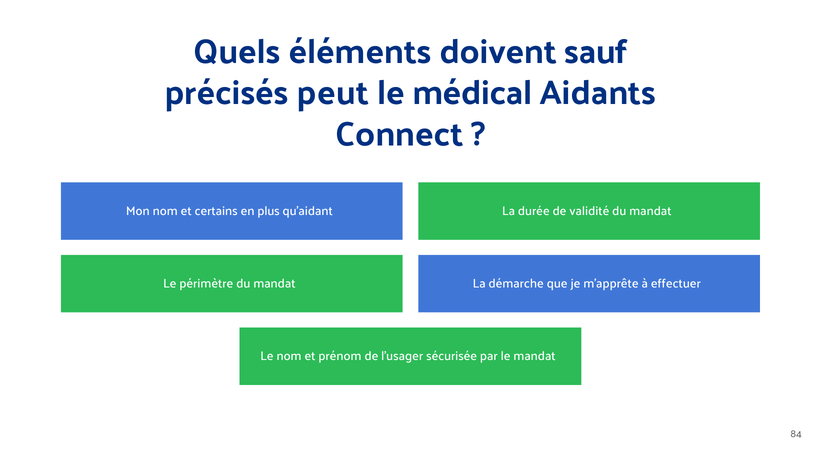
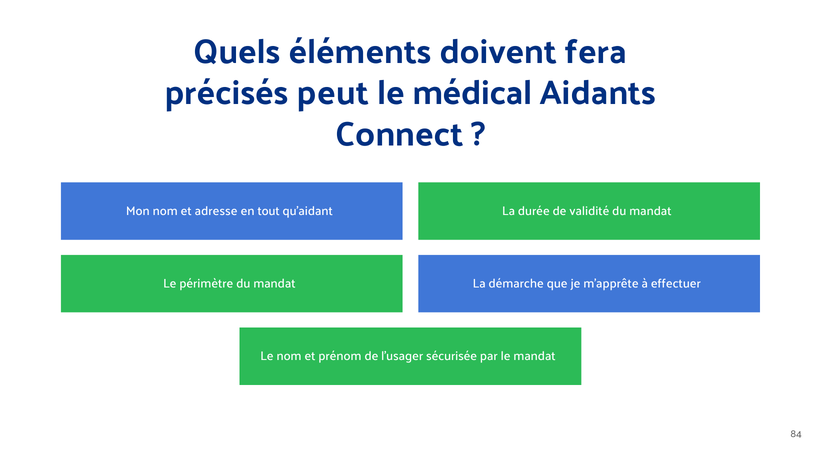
sauf: sauf -> fera (596, 52)
certains: certains -> adresse (216, 211)
plus: plus -> tout (269, 211)
